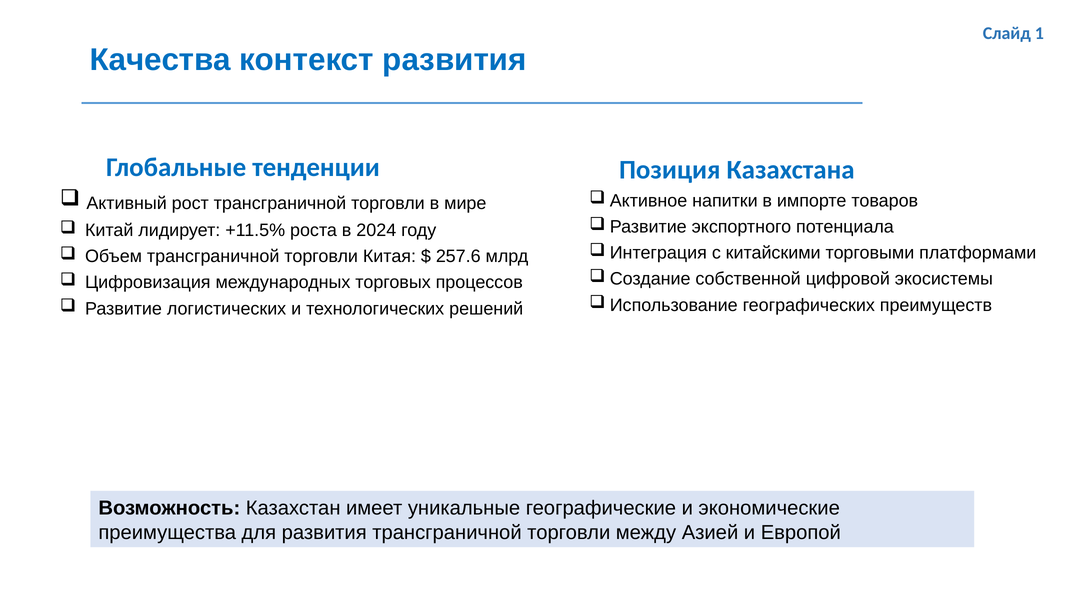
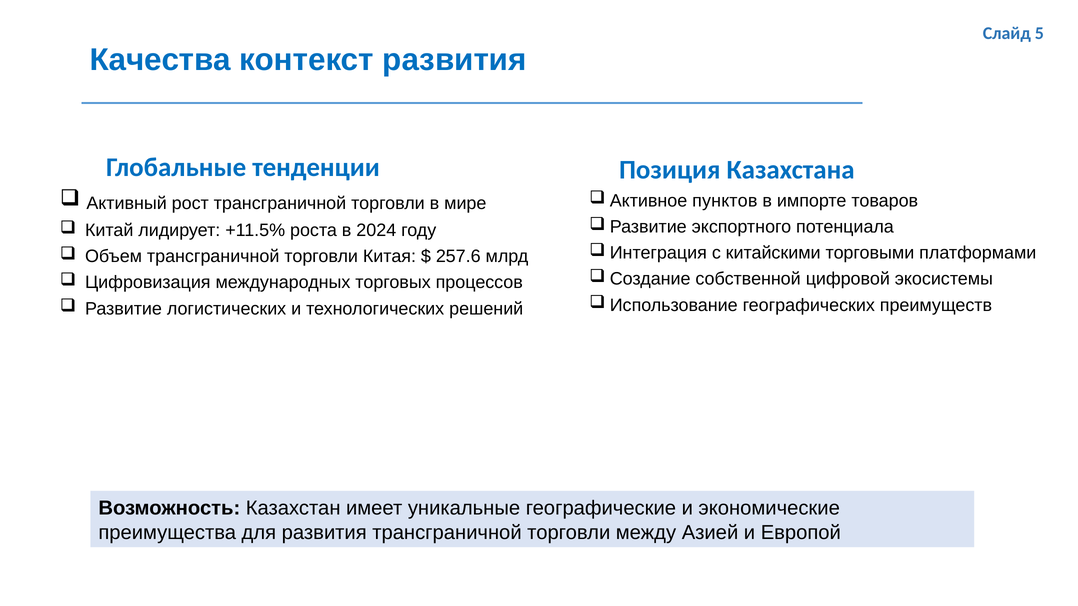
1: 1 -> 5 (1039, 33)
напитки: напитки -> пунктов (725, 201)
